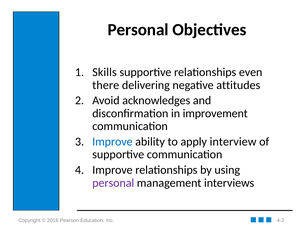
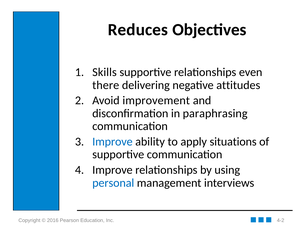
Personal: Personal -> Reduces (138, 30)
acknowledges: acknowledges -> improvement (156, 100)
improvement: improvement -> paraphrasing (215, 113)
interview: interview -> situations (233, 142)
personal colour: purple -> blue (113, 183)
